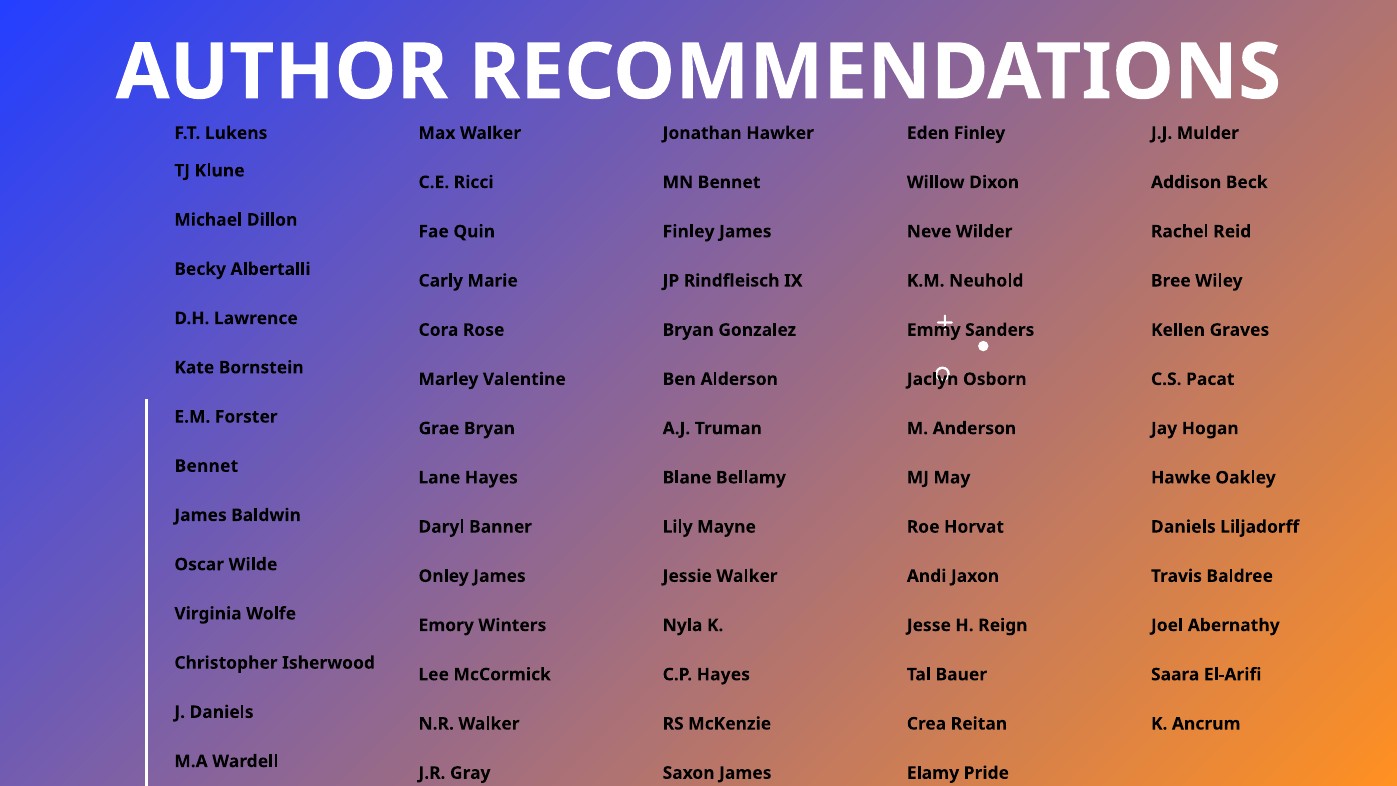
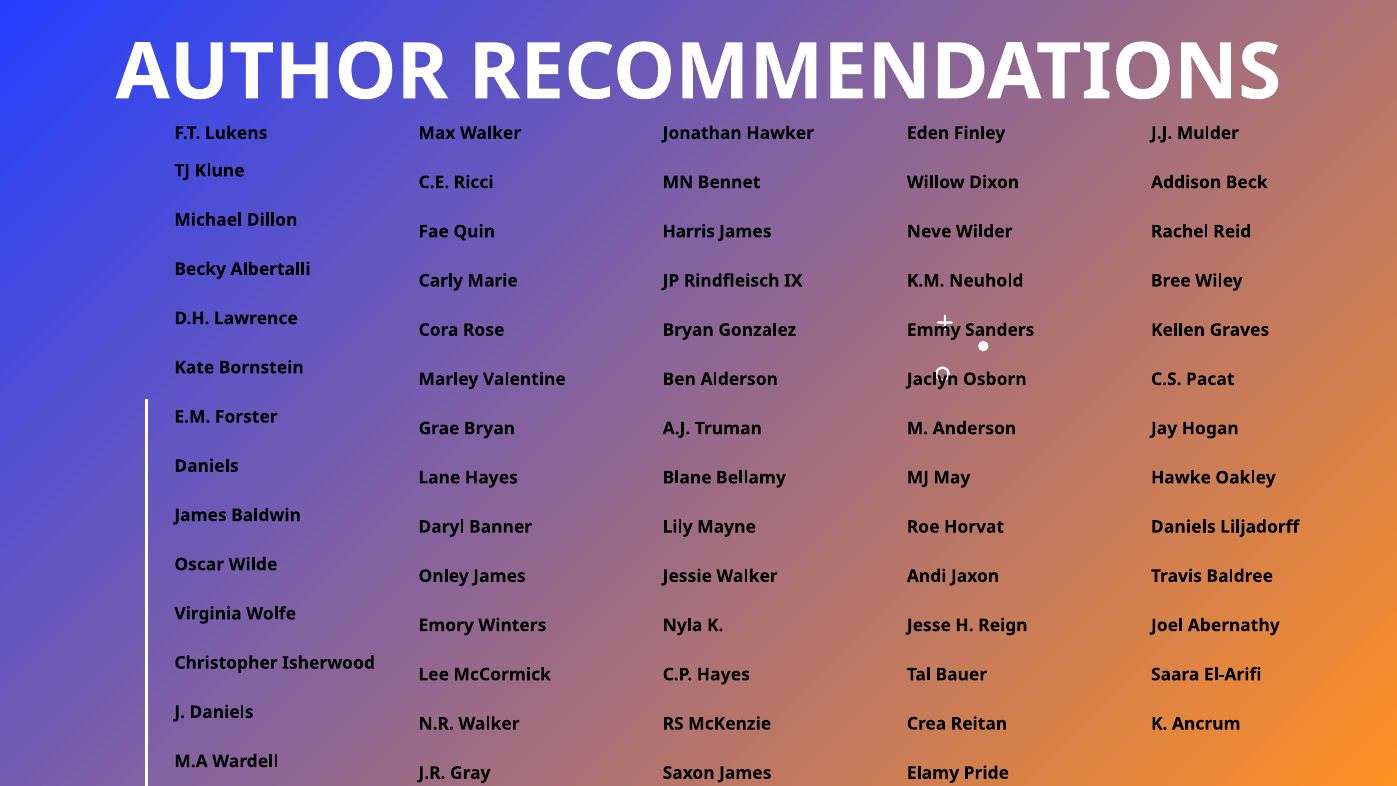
Finley: Finley -> Harris (689, 232)
Bennet: Bennet -> Daniels (206, 466)
